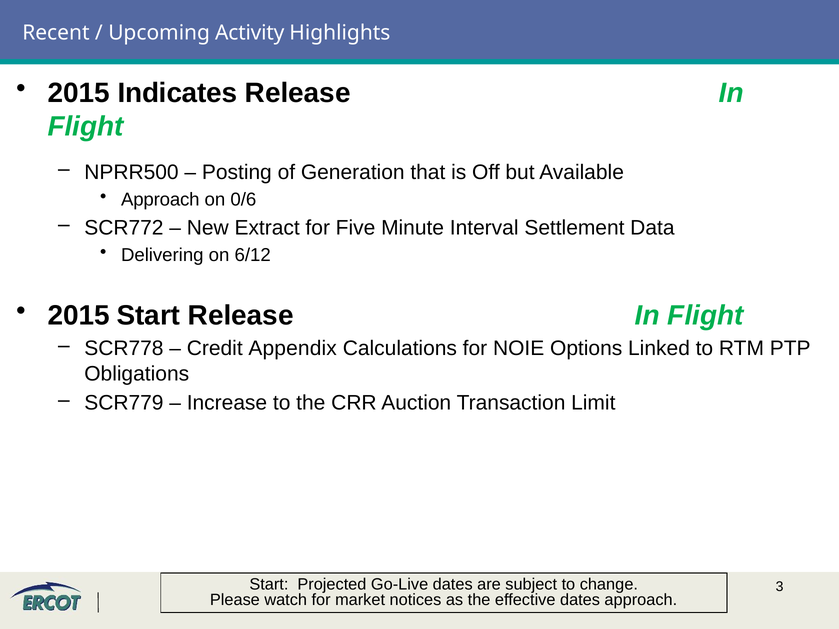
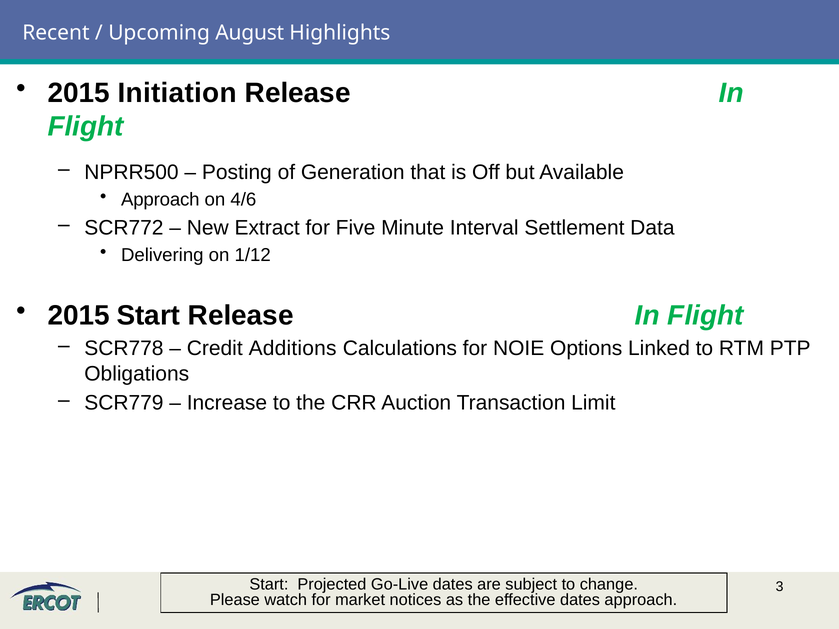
Activity: Activity -> August (250, 33)
Indicates: Indicates -> Initiation (177, 93)
0/6: 0/6 -> 4/6 (243, 200)
6/12: 6/12 -> 1/12 (253, 255)
Appendix: Appendix -> Additions (293, 349)
